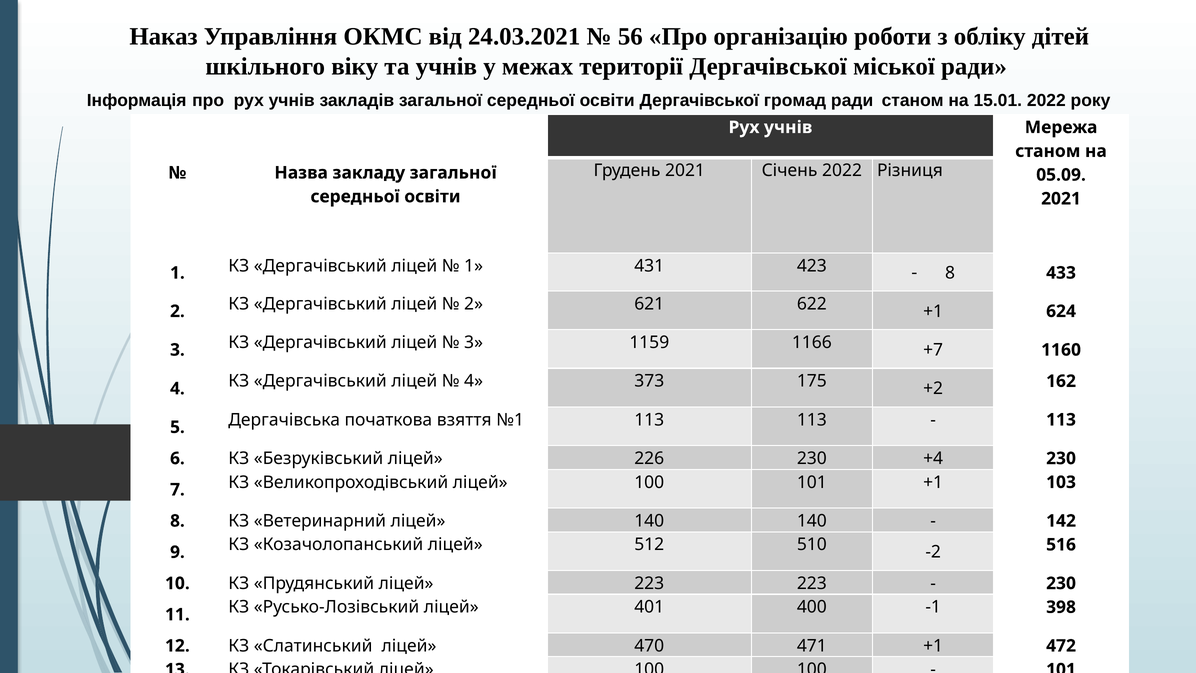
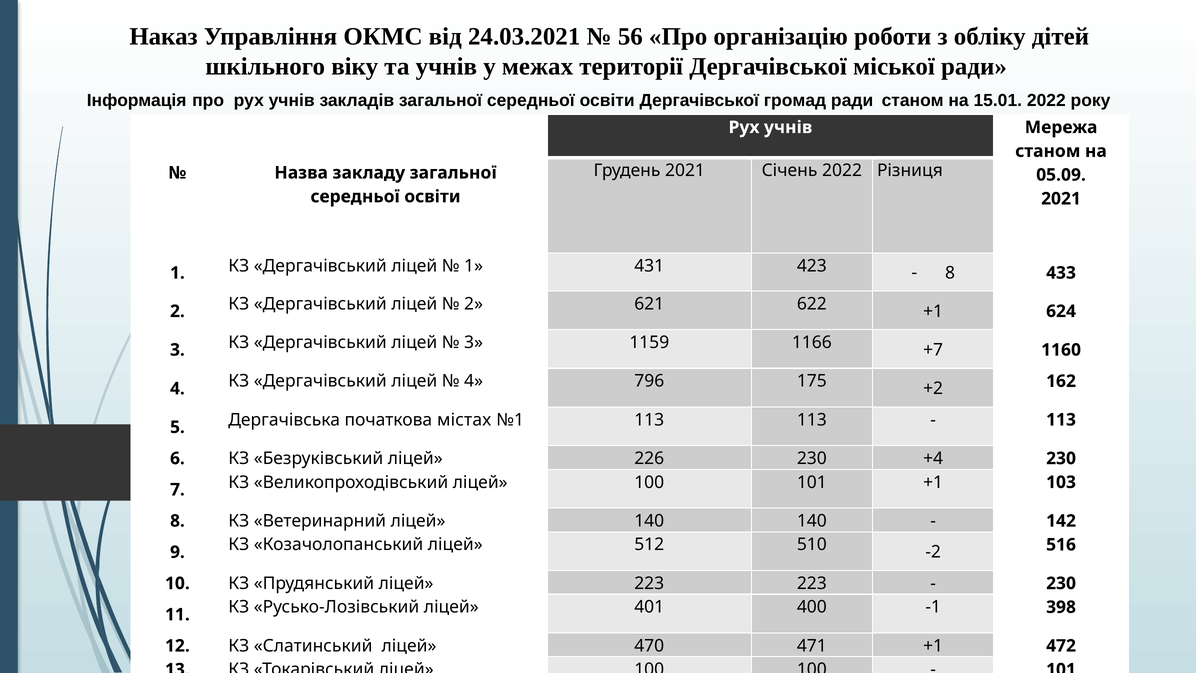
373: 373 -> 796 (649, 381)
взяття: взяття -> містах (464, 420)
